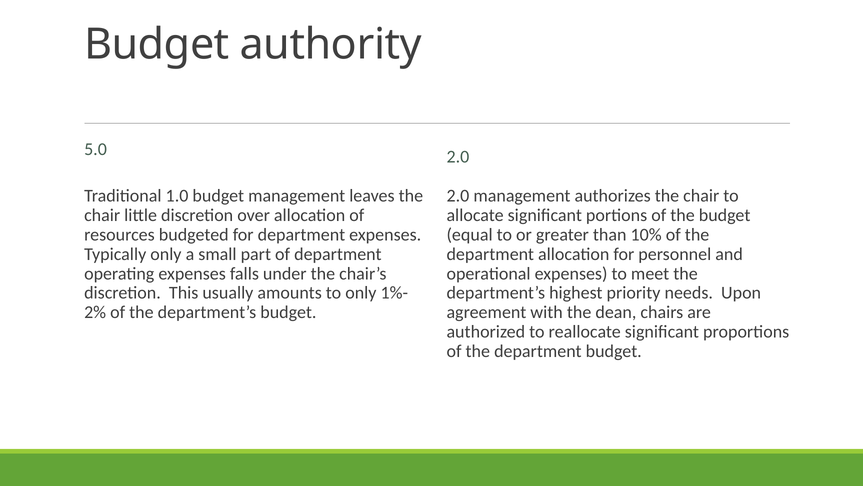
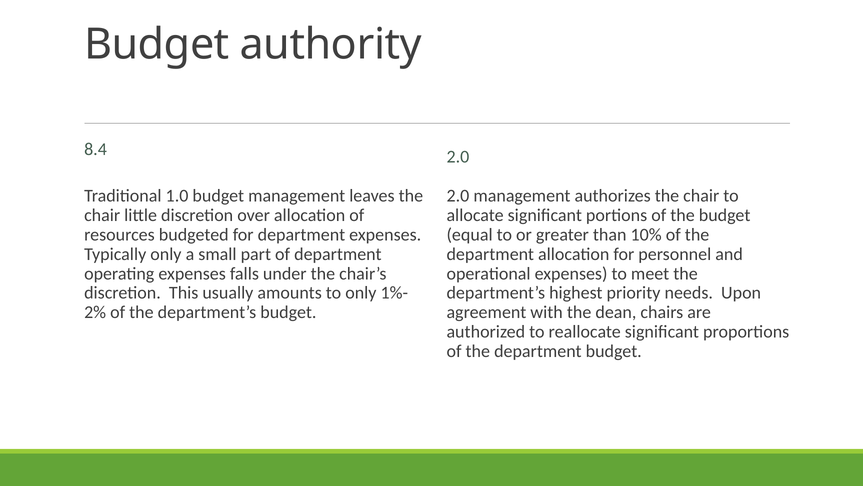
5.0: 5.0 -> 8.4 (95, 149)
